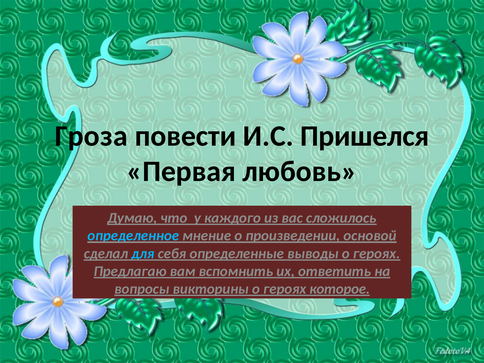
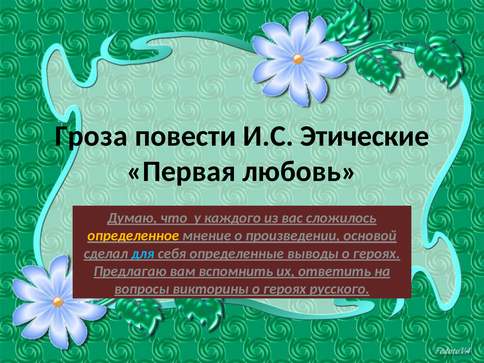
Пришелся: Пришелся -> Этические (365, 136)
определенное colour: light blue -> yellow (133, 236)
которое: которое -> русского (340, 289)
